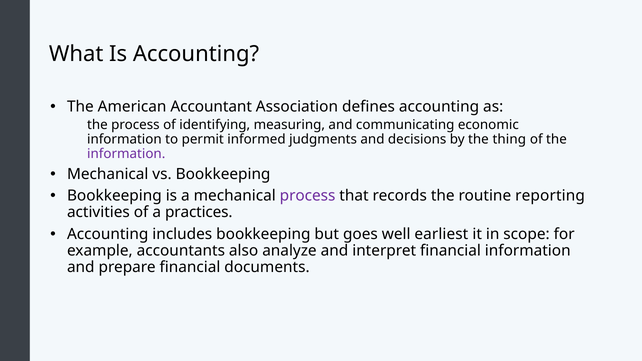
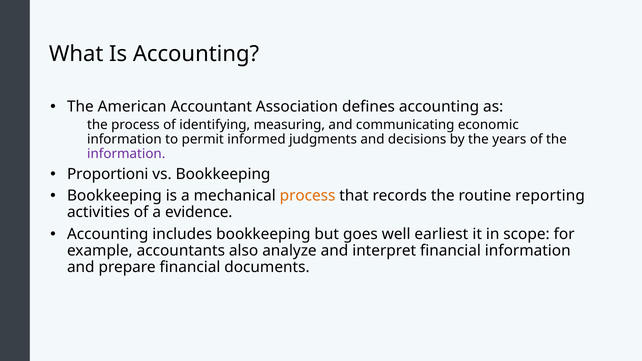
thing: thing -> years (509, 139)
Mechanical: Mechanical -> Proportioni (108, 174)
process colour: purple -> orange (308, 196)
practices: practices -> evidence (199, 212)
